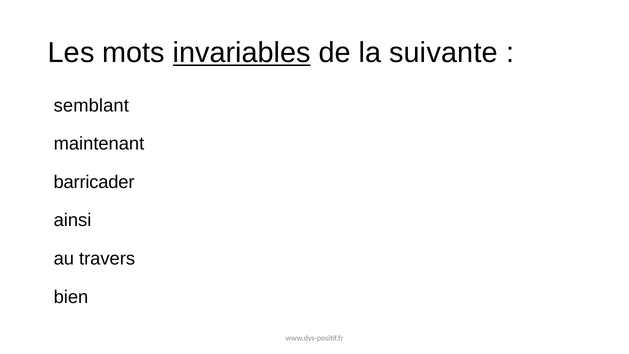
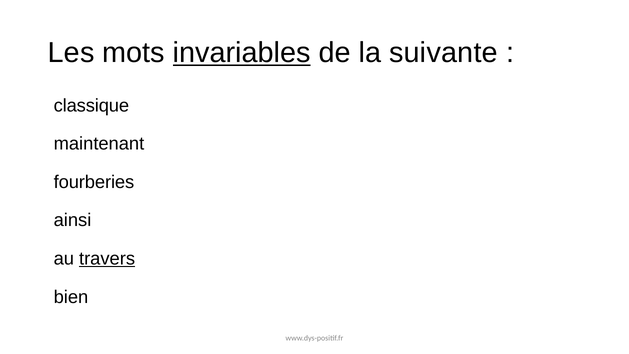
semblant: semblant -> classique (91, 105)
barricader: barricader -> fourberies (94, 182)
travers underline: none -> present (107, 259)
